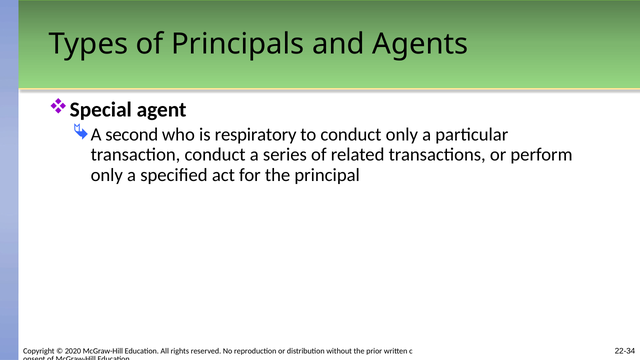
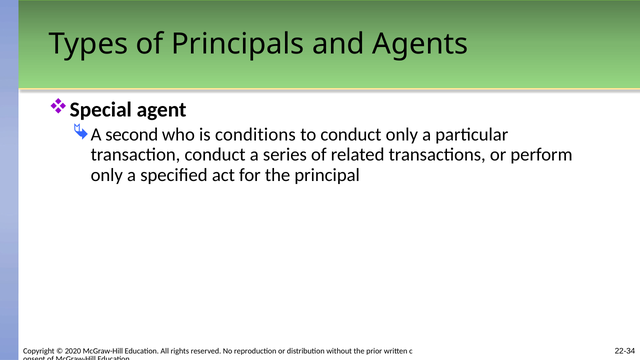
respiratory: respiratory -> conditions (255, 135)
